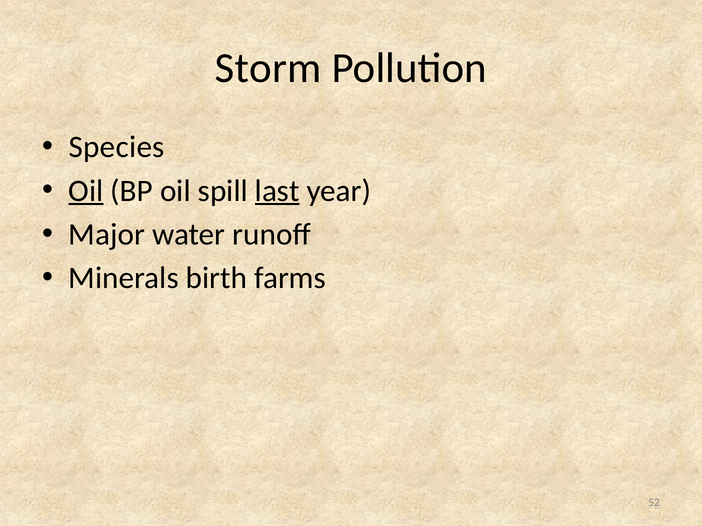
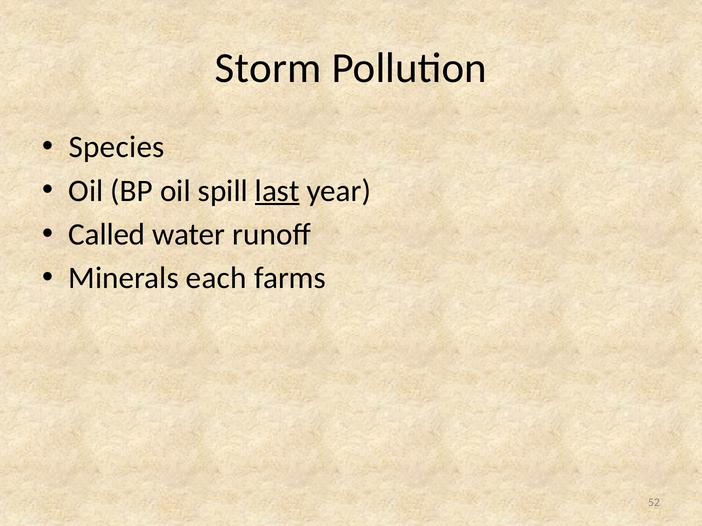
Oil underline: present -> none (86, 191)
Major: Major -> Called (107, 235)
birth: birth -> each (216, 278)
